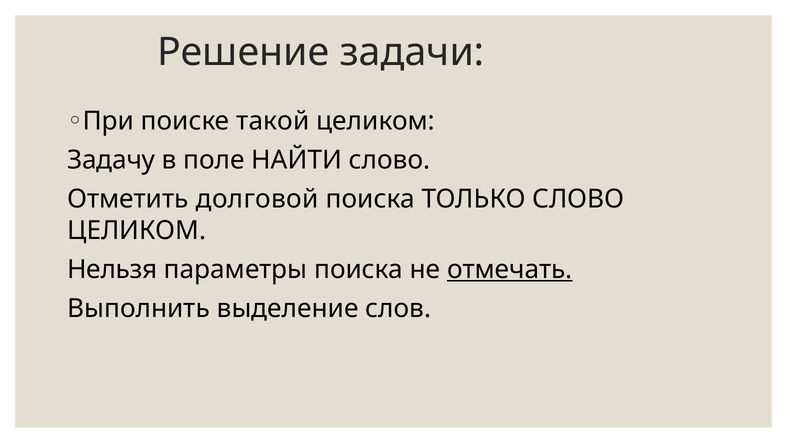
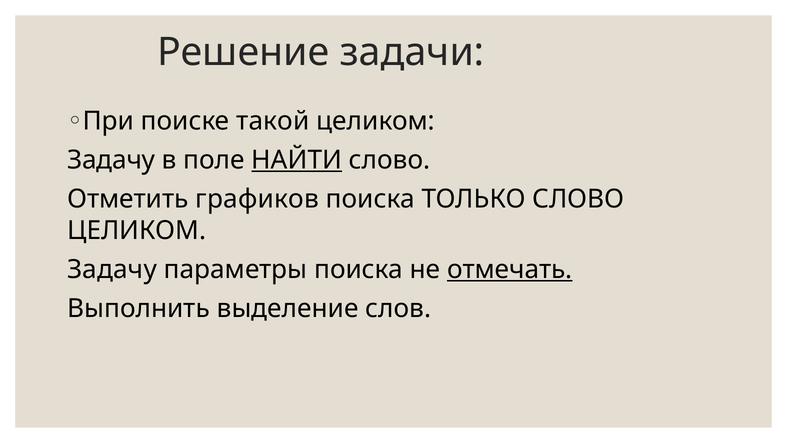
НАЙТИ underline: none -> present (297, 160)
долговой: долговой -> графиков (257, 199)
Нельзя: Нельзя -> Задачу (112, 269)
